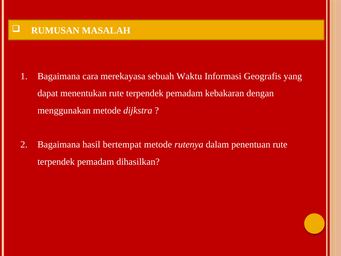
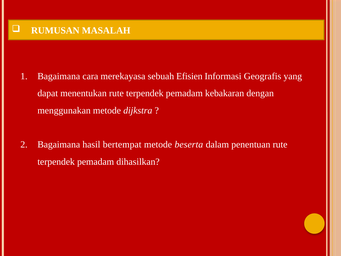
Waktu: Waktu -> Efisien (189, 76)
rutenya: rutenya -> beserta (189, 144)
